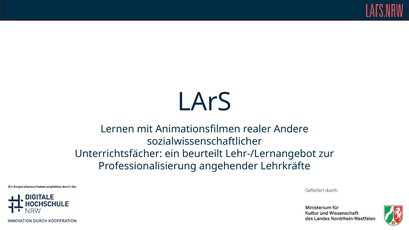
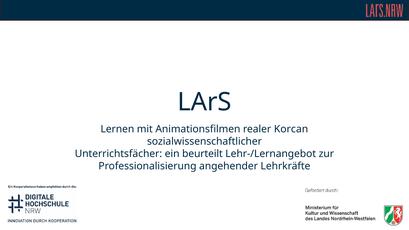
Andere: Andere -> Korcan (291, 129)
